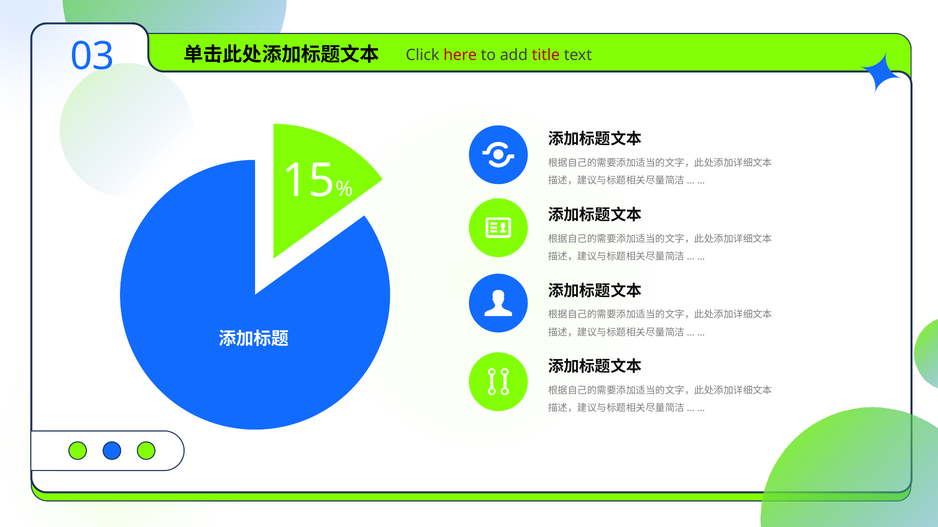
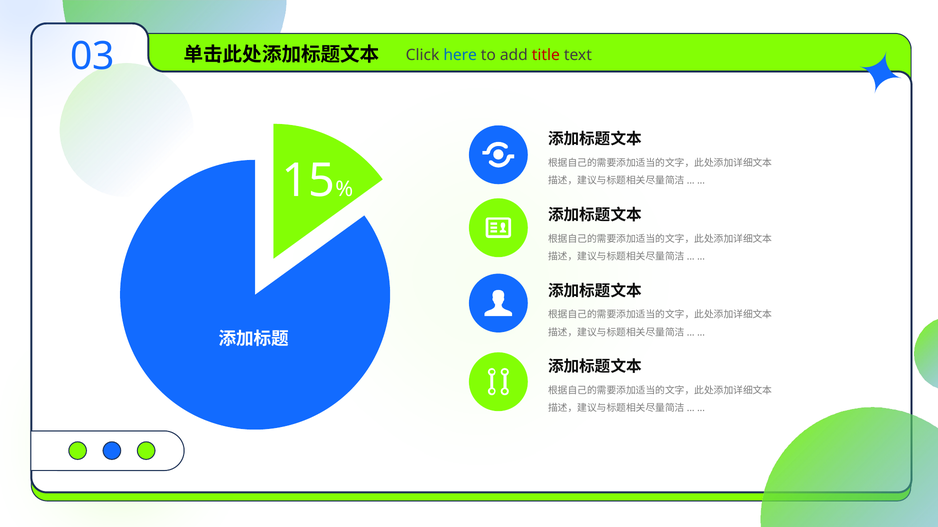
here colour: red -> blue (460, 55)
